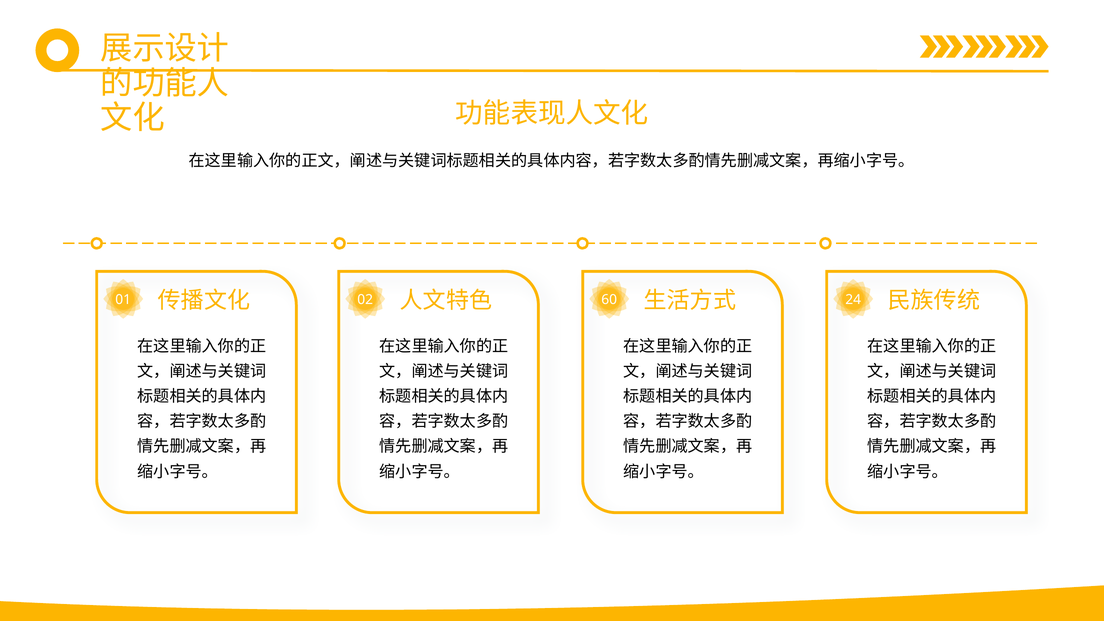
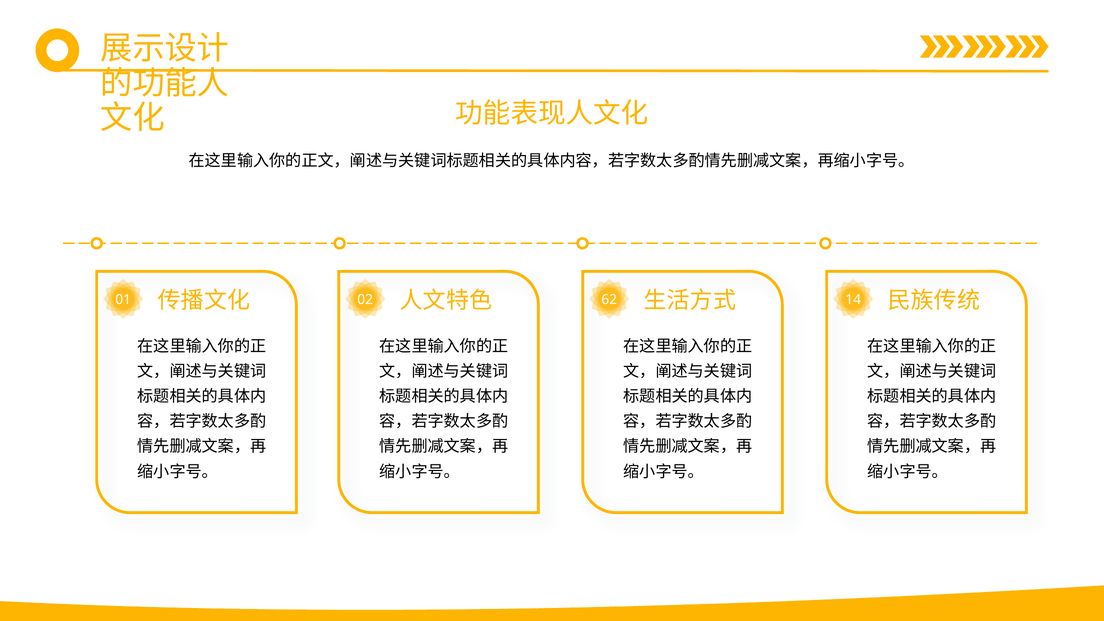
60: 60 -> 62 (609, 300)
24: 24 -> 14 (853, 300)
